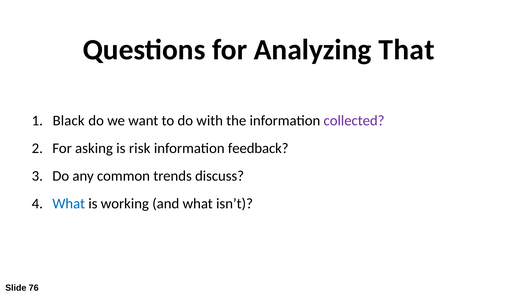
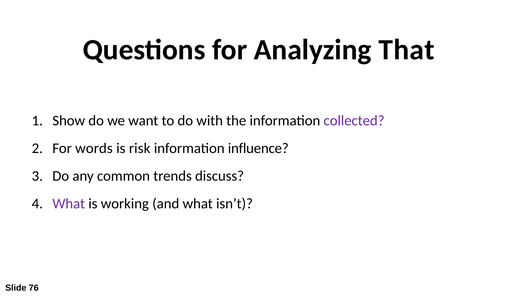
Black: Black -> Show (69, 121)
asking: asking -> words (94, 148)
feedback: feedback -> influence (258, 148)
What colour: blue -> purple (69, 204)
